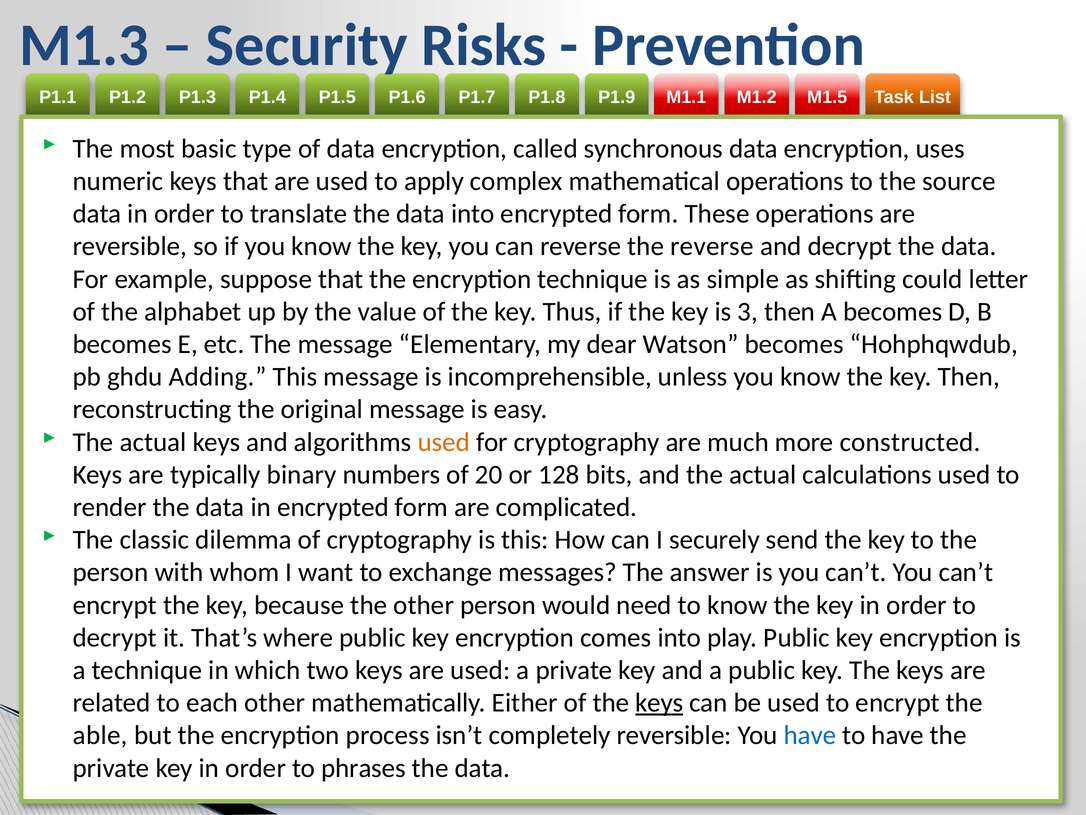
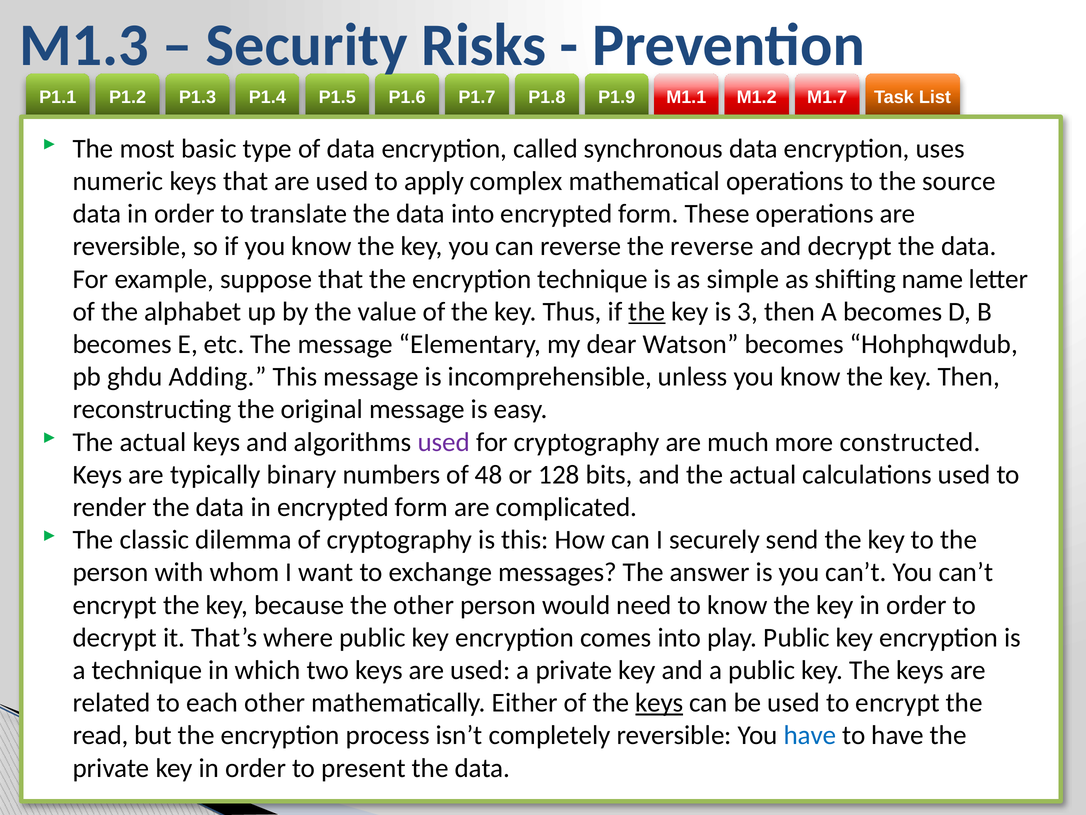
M1.5: M1.5 -> M1.7 (827, 97)
could: could -> name (933, 279)
the underline: none -> present (647, 311)
used colour: orange -> purple (444, 442)
20: 20 -> 48 (489, 474)
able: able -> read (100, 735)
phrases: phrases -> present (363, 768)
